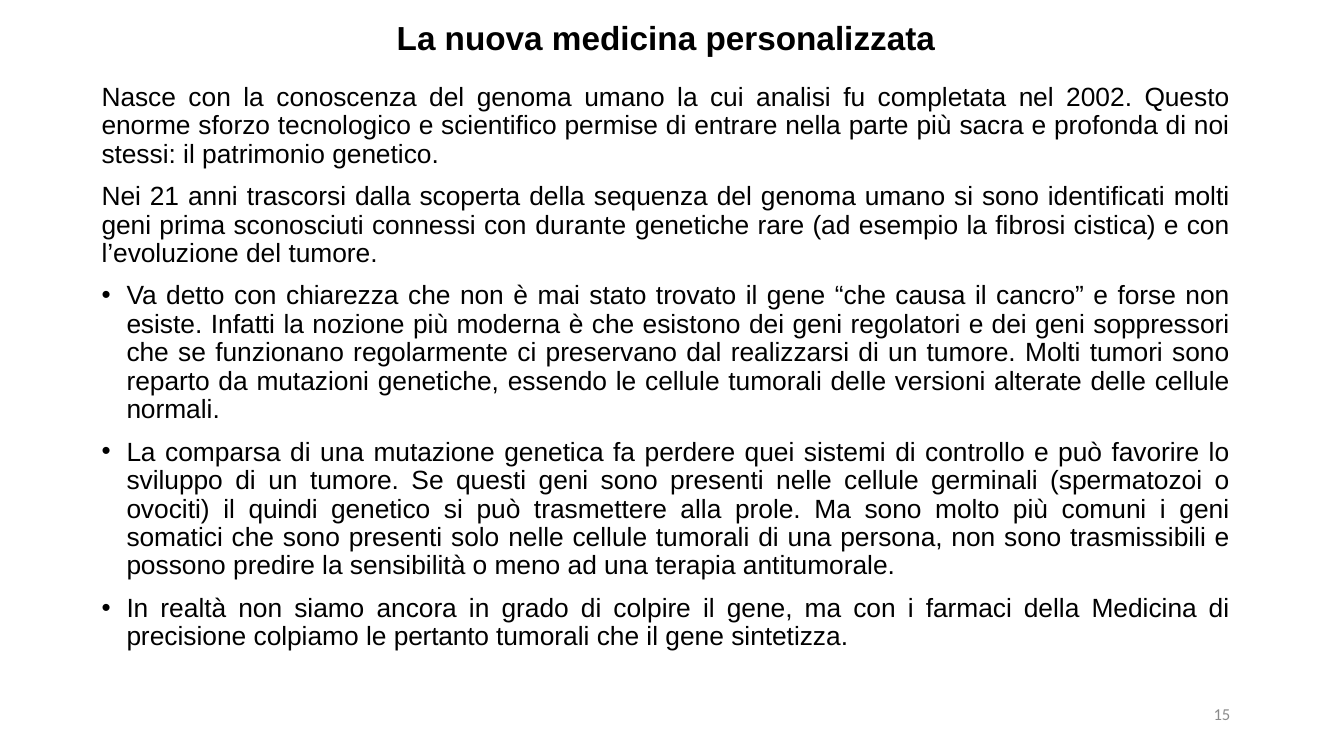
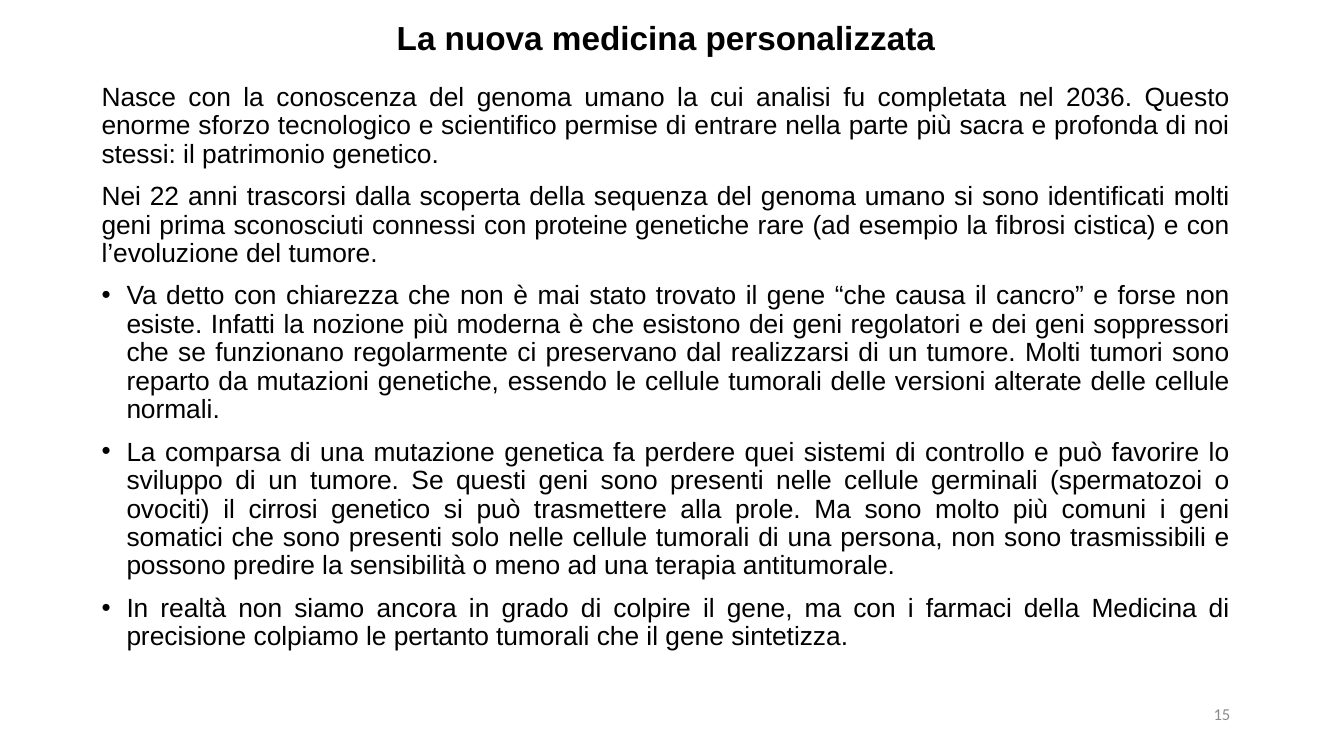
2002: 2002 -> 2036 (1099, 98)
21: 21 -> 22 (164, 197)
durante: durante -> proteine (581, 225)
quindi: quindi -> cirrosi (283, 510)
